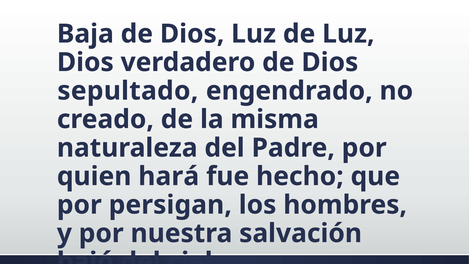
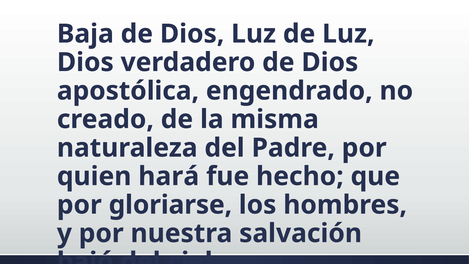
sepultado: sepultado -> apostólica (128, 91)
persigan: persigan -> gloriarse (170, 205)
